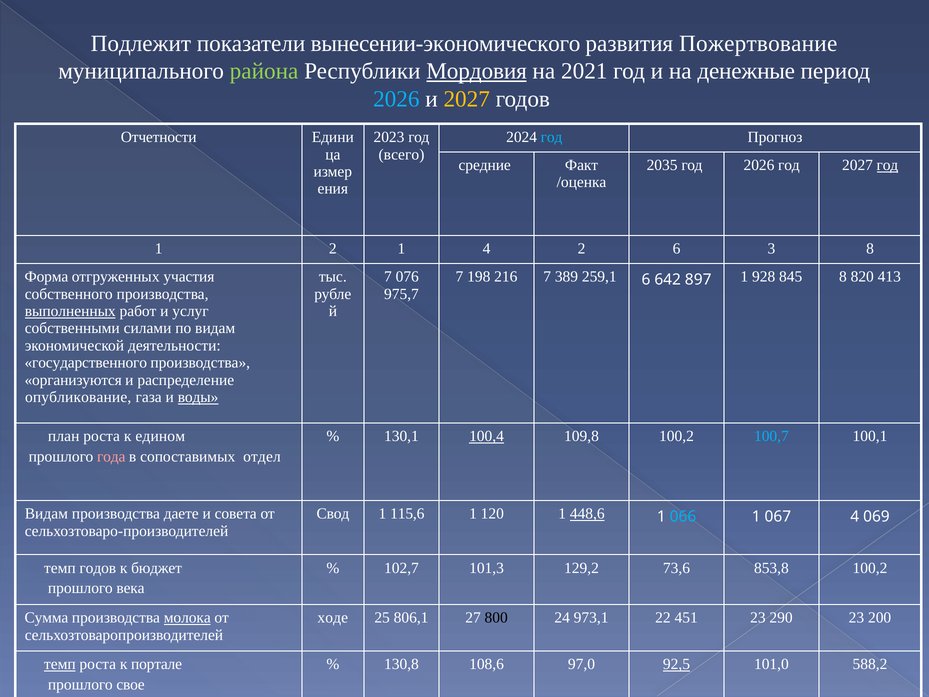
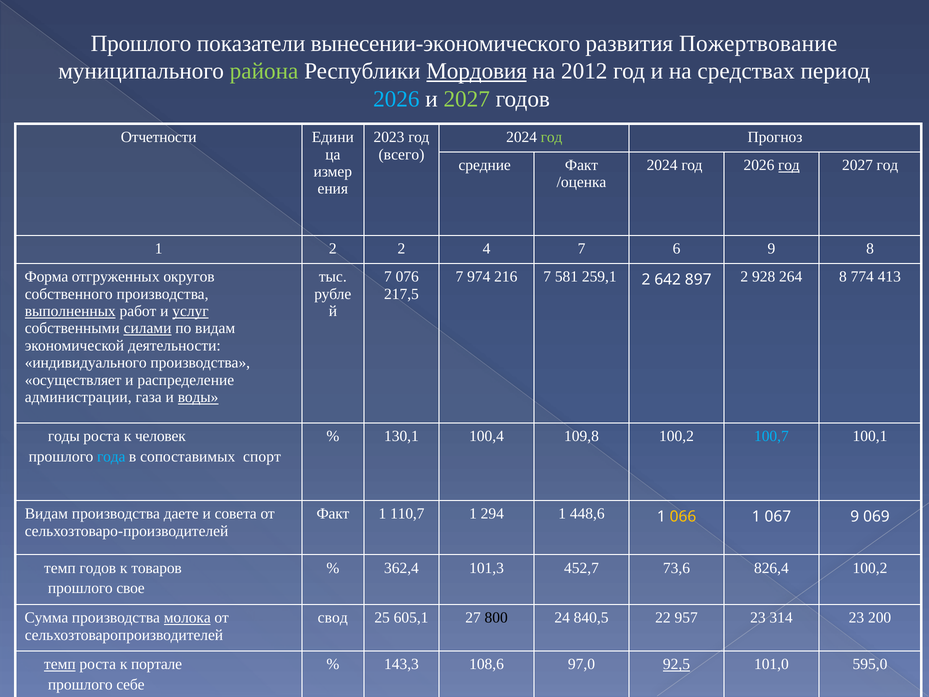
Подлежит: Подлежит -> Прошлого (141, 43)
2021: 2021 -> 2012 (584, 71)
денежные: денежные -> средствах (746, 71)
2027 colour: yellow -> light green (467, 99)
год colour: light blue -> light green (552, 137)
2035: 2035 -> 2024 (662, 165)
год underline: none -> present (789, 165)
год underline: present -> none (887, 165)
2 1: 1 -> 2 (401, 249)
4 2: 2 -> 7 (581, 249)
6 3: 3 -> 9 (771, 249)
участия: участия -> округов (189, 277)
198: 198 -> 974 (479, 277)
389: 389 -> 581 (566, 277)
259,1 6: 6 -> 2 (646, 279)
897 1: 1 -> 2 (744, 277)
845: 845 -> 264 (791, 277)
820: 820 -> 774 (862, 277)
975,7: 975,7 -> 217,5 (401, 294)
услуг underline: none -> present (190, 311)
силами underline: none -> present (148, 328)
государственного: государственного -> индивидуального (86, 363)
организуются: организуются -> осуществляет (73, 380)
опубликование: опубликование -> администрации (78, 397)
план: план -> годы (64, 436)
едином: едином -> человек (160, 436)
100,4 underline: present -> none (487, 436)
года colour: pink -> light blue (111, 456)
отдел: отдел -> спорт (262, 456)
Свод: Свод -> Факт (333, 514)
115,6: 115,6 -> 110,7 (407, 514)
120: 120 -> 294 (492, 514)
448,6 underline: present -> none (587, 514)
066 colour: light blue -> yellow (683, 516)
067 4: 4 -> 9 (855, 516)
бюджет: бюджет -> товаров (157, 568)
102,7: 102,7 -> 362,4 (401, 568)
129,2: 129,2 -> 452,7 (581, 568)
853,8: 853,8 -> 826,4 (771, 568)
века: века -> свое (131, 588)
ходе: ходе -> свод (333, 618)
806,1: 806,1 -> 605,1 (411, 618)
973,1: 973,1 -> 840,5 (591, 618)
451: 451 -> 957 (686, 618)
290: 290 -> 314 (781, 618)
130,8: 130,8 -> 143,3 (401, 664)
588,2: 588,2 -> 595,0 (870, 664)
свое: свое -> себе (131, 684)
